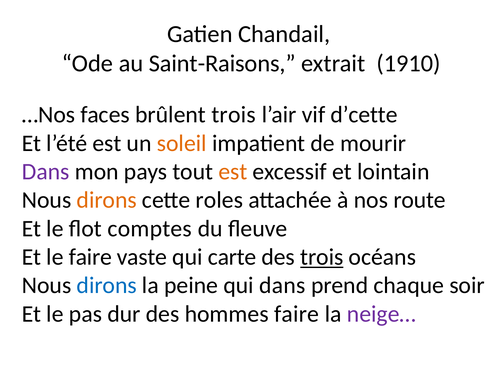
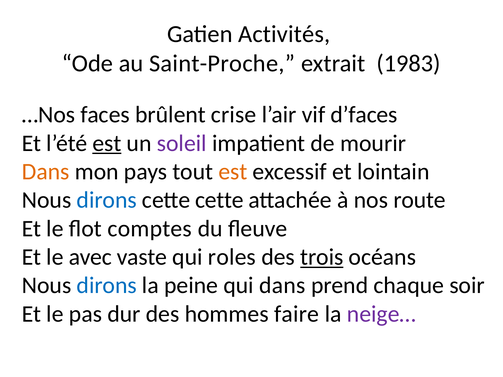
Chandail: Chandail -> Activités (284, 34)
Saint-Raisons: Saint-Raisons -> Saint-Proche (222, 63)
1910: 1910 -> 1983 (409, 63)
brûlent trois: trois -> crise (234, 115)
d’cette: d’cette -> d’faces (364, 115)
est underline: none -> present (107, 143)
soleil colour: orange -> purple (182, 143)
Dans colour: purple -> orange (46, 172)
dirons colour: orange -> blue (107, 200)
cette roles: roles -> cette (219, 200)
le faire: faire -> avec (90, 257)
carte: carte -> roles (232, 257)
